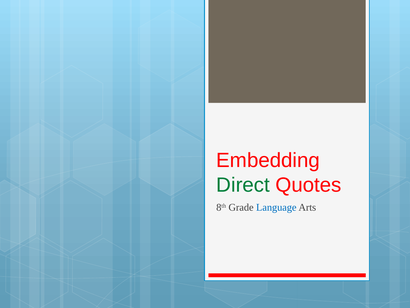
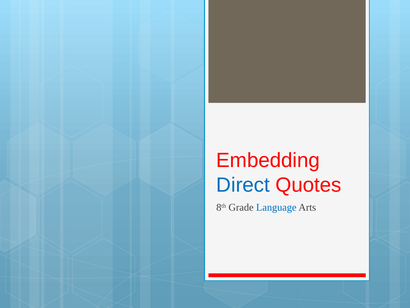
Direct colour: green -> blue (243, 185)
